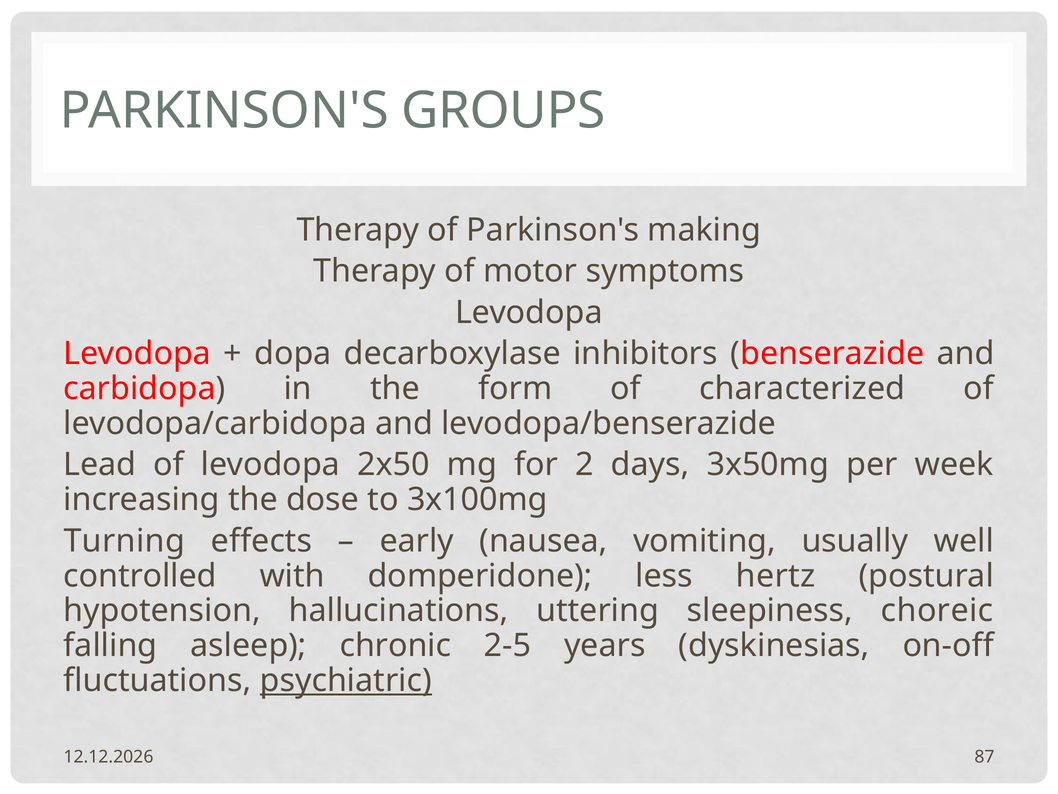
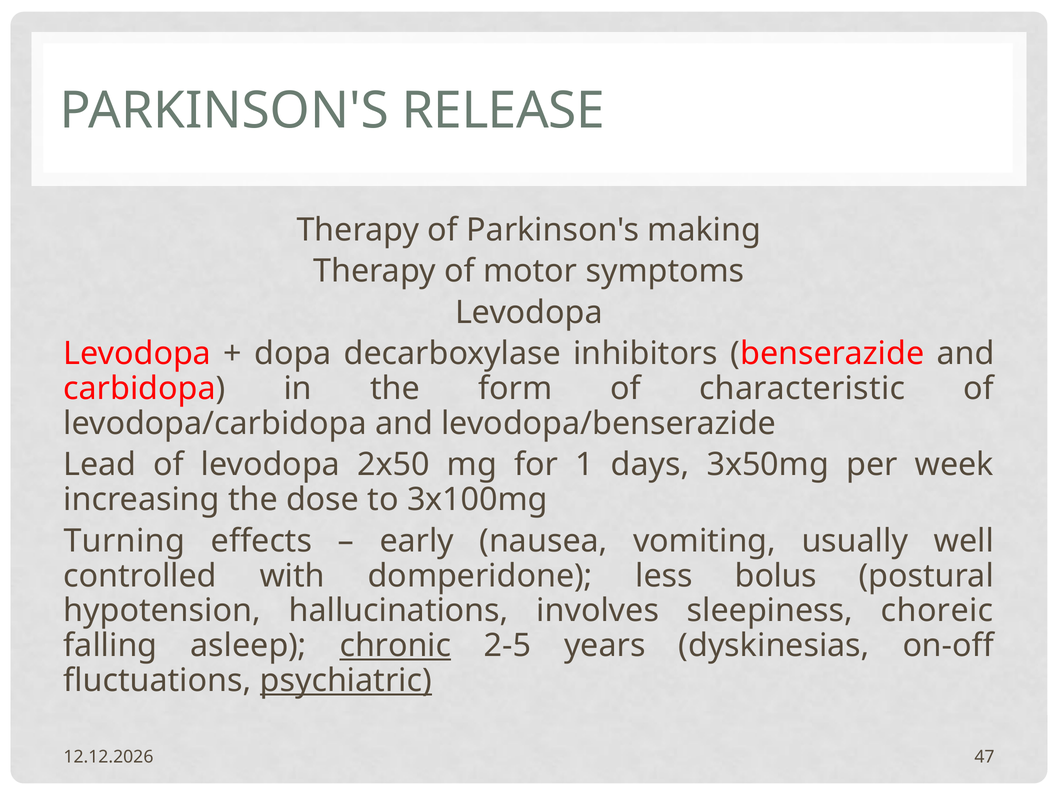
GROUPS: GROUPS -> RELEASE (503, 111)
characterized: characterized -> characteristic (802, 388)
2: 2 -> 1 (584, 464)
hertz: hertz -> bolus (776, 576)
uttering: uttering -> involves (598, 610)
chronic underline: none -> present (395, 645)
87: 87 -> 47 (984, 756)
